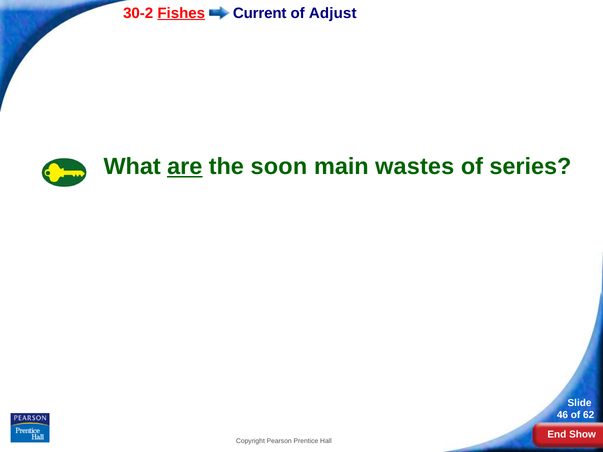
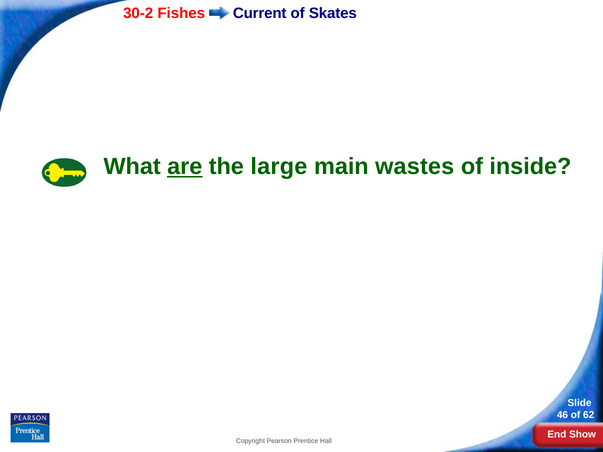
Fishes underline: present -> none (181, 13)
Adjust: Adjust -> Skates (333, 13)
soon: soon -> large (279, 167)
series: series -> inside (530, 167)
